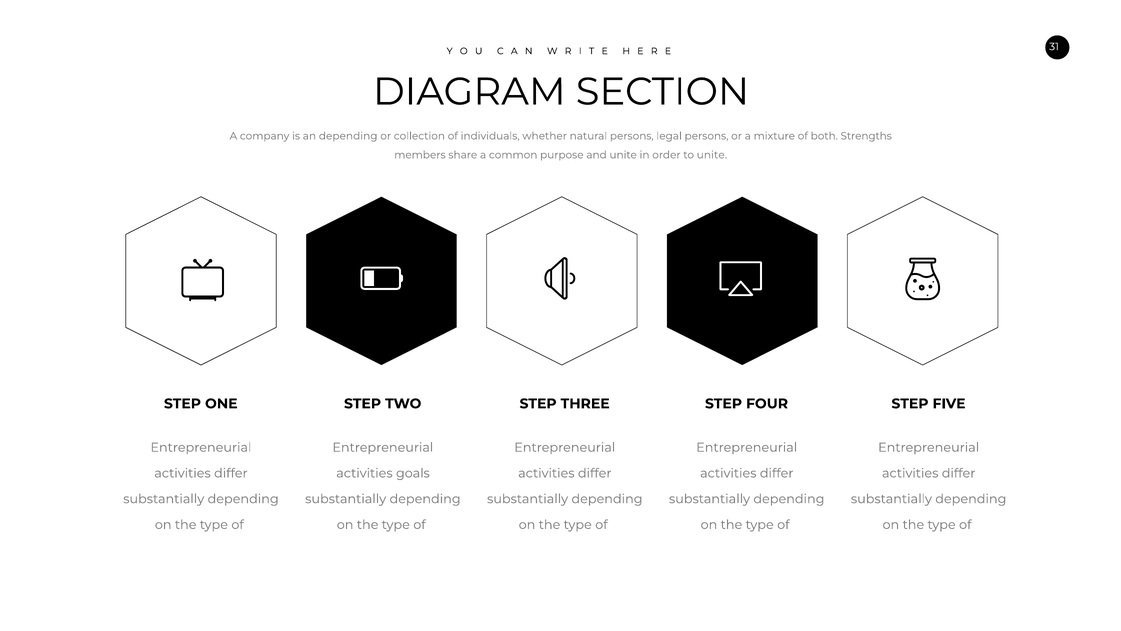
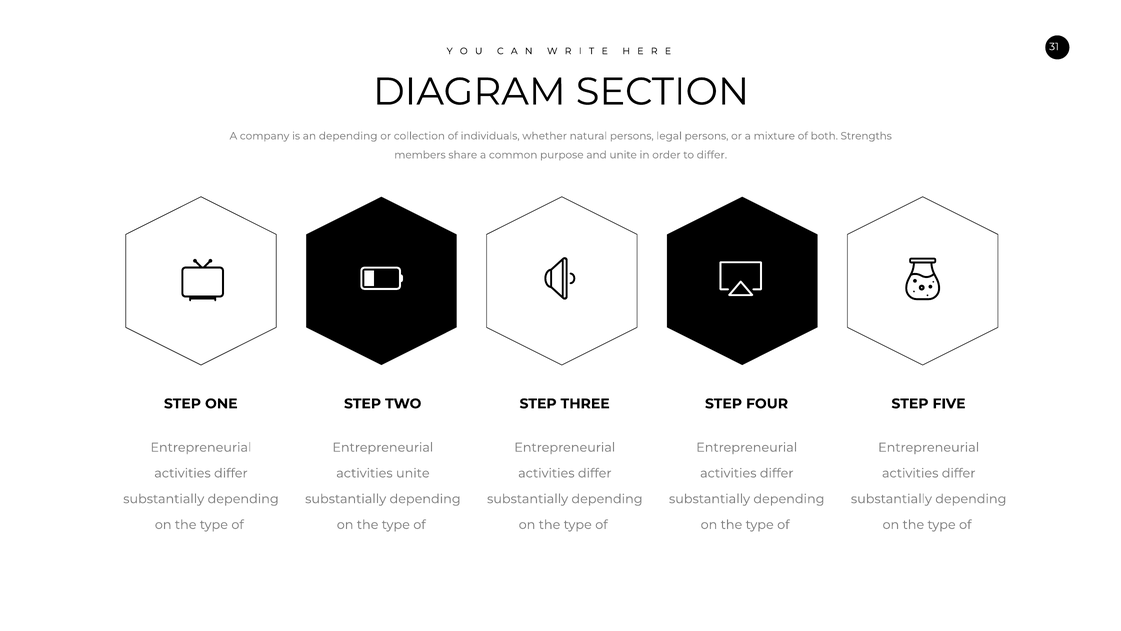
to unite: unite -> differ (712, 155)
activities goals: goals -> unite (413, 473)
